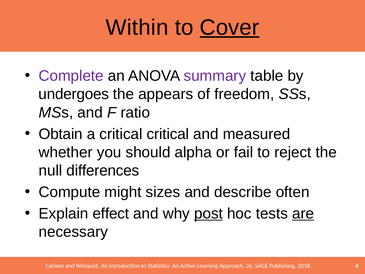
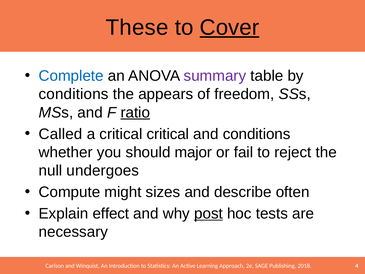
Within: Within -> These (137, 27)
Complete colour: purple -> blue (71, 76)
undergoes: undergoes -> conditions (74, 94)
ratio underline: none -> present (135, 112)
Obtain: Obtain -> Called (61, 134)
and measured: measured -> conditions (257, 134)
alpha: alpha -> major (193, 152)
differences: differences -> undergoes (103, 170)
are underline: present -> none (303, 213)
